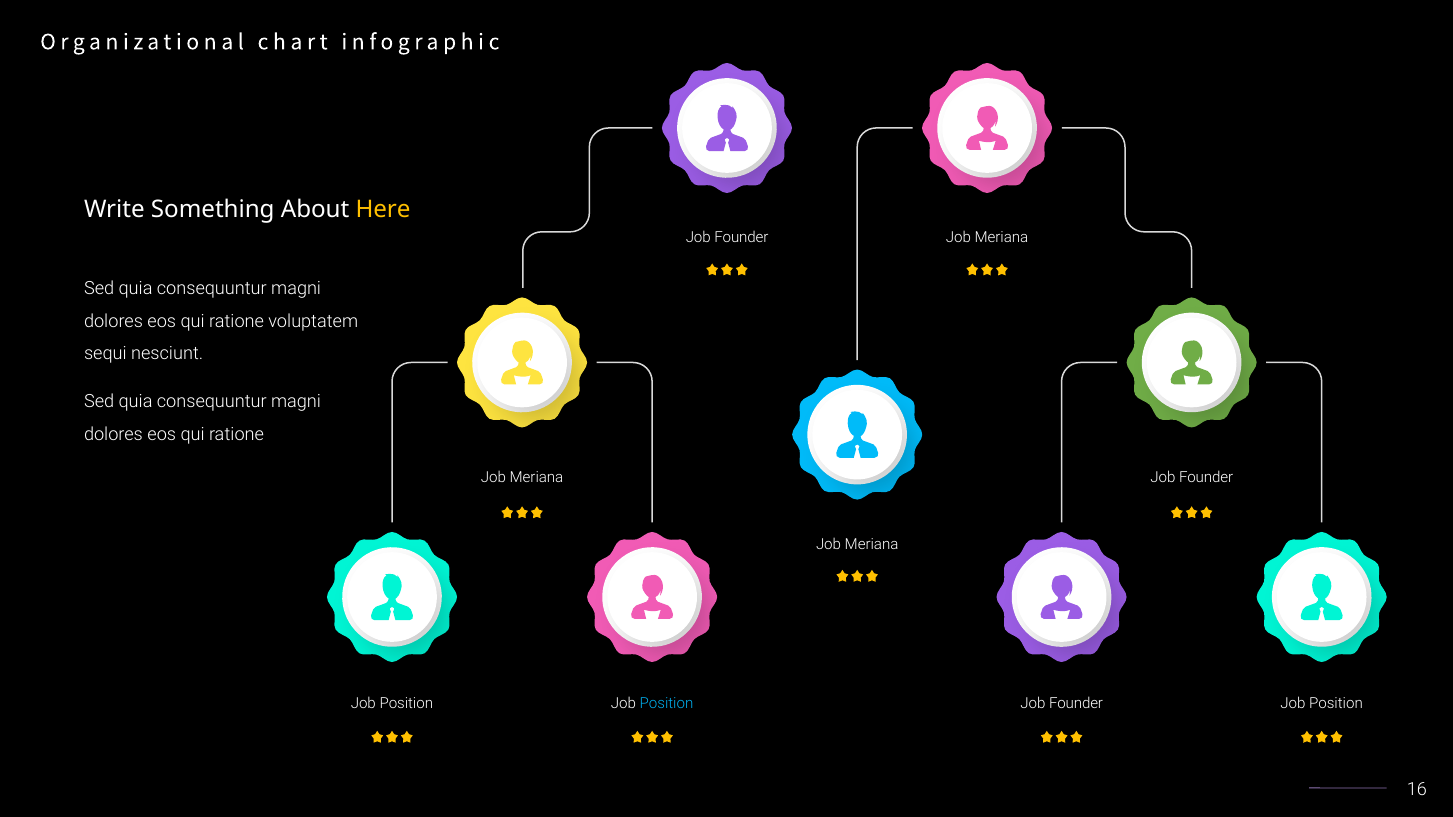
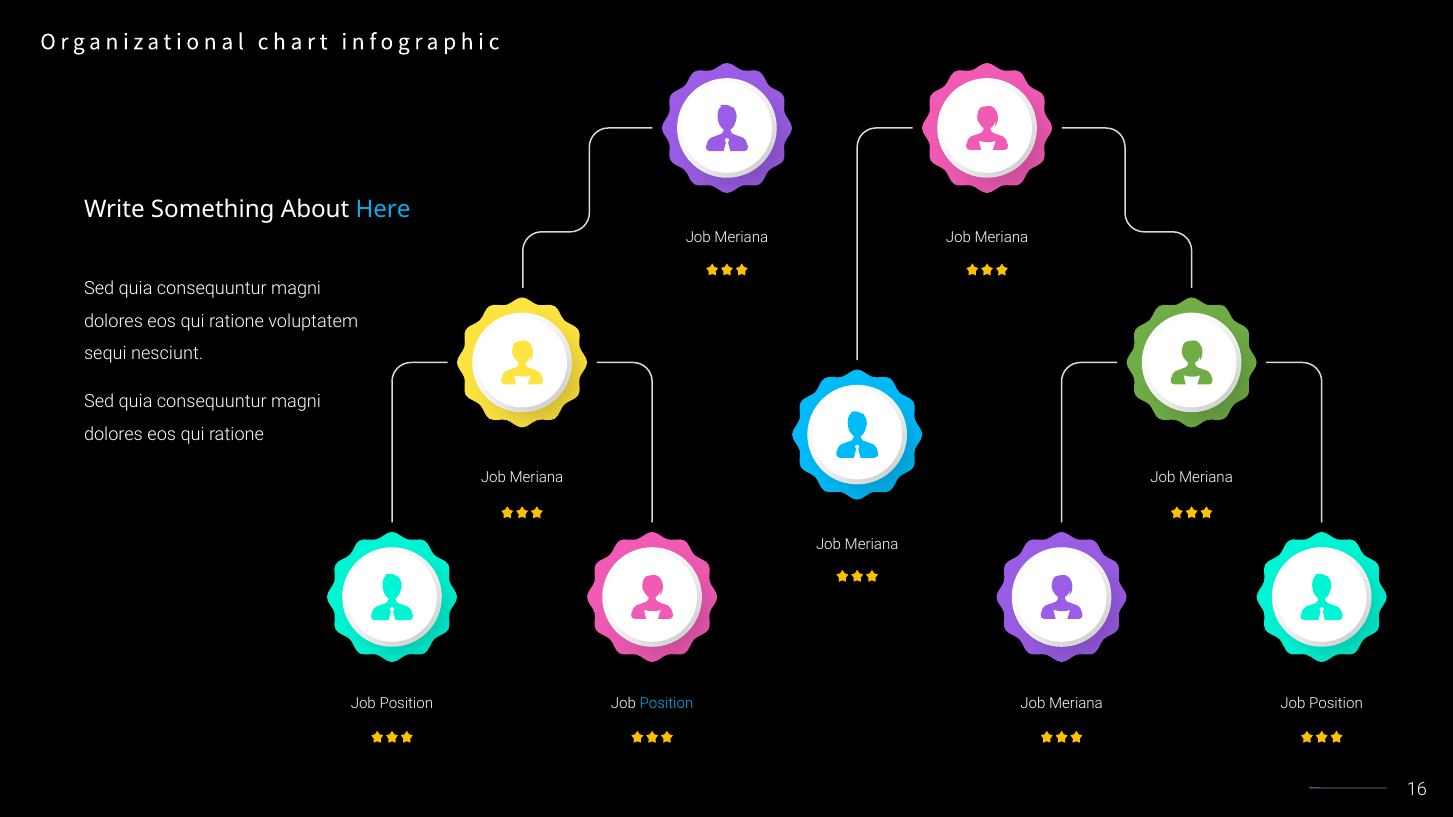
Here colour: yellow -> light blue (383, 210)
Founder: Founder -> Meriana (741, 238)
Founder: Founder -> Meriana (1206, 478)
Founder: Founder -> Meriana (1076, 704)
